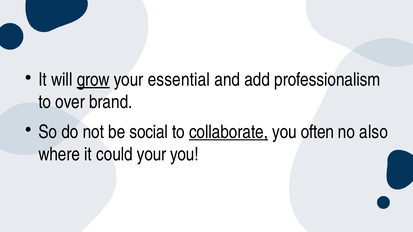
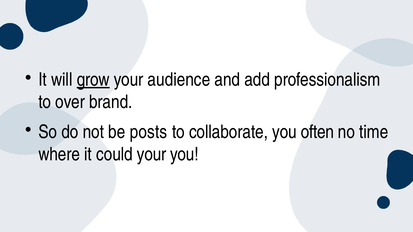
essential: essential -> audience (179, 80)
social: social -> posts (149, 132)
collaborate underline: present -> none (229, 132)
also: also -> time (374, 132)
